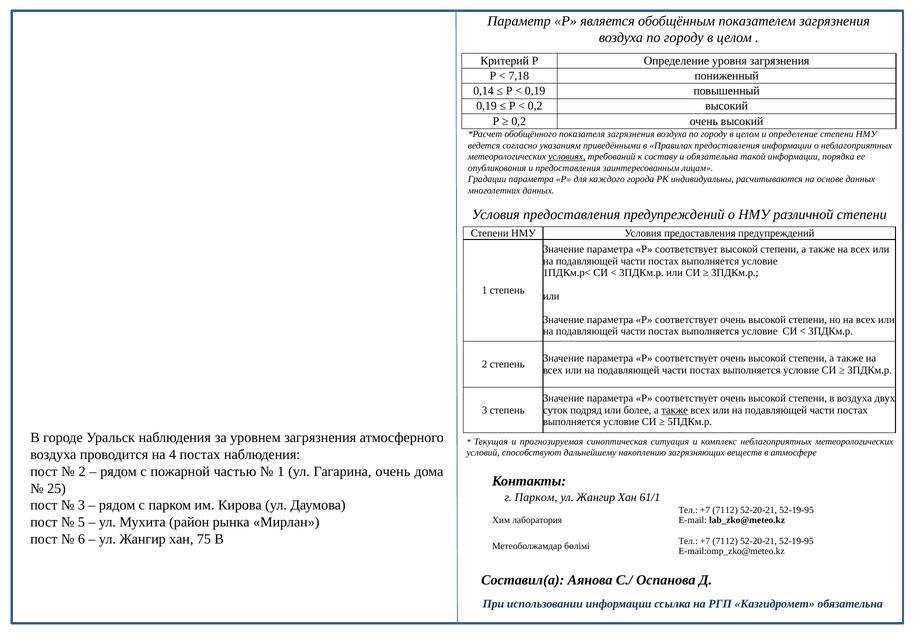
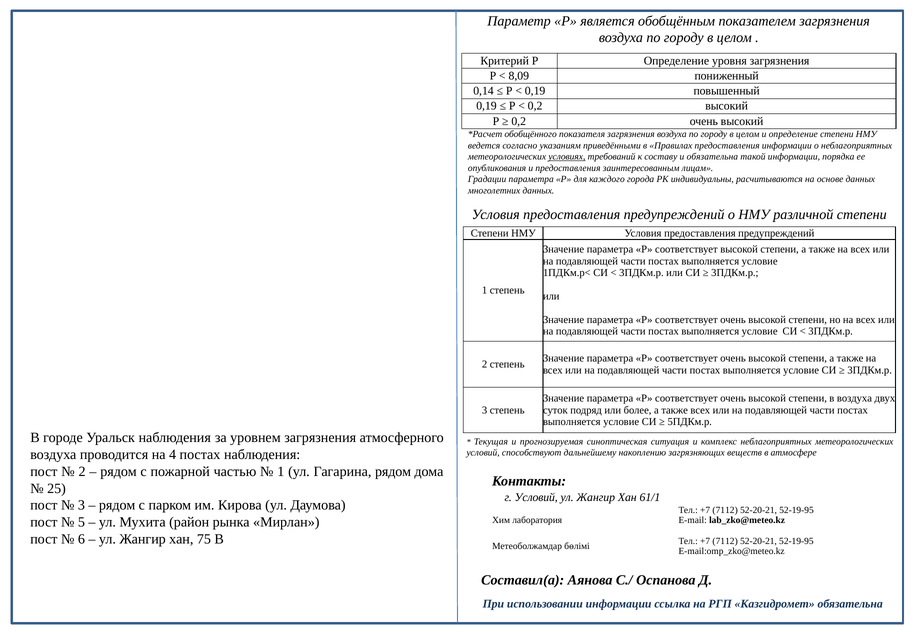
7,18: 7,18 -> 8,09 (519, 76)
также underline: present -> none (675, 410)
Гагарина очень: очень -> рядом (393, 471)
г Парком: Парком -> Условий (536, 497)
